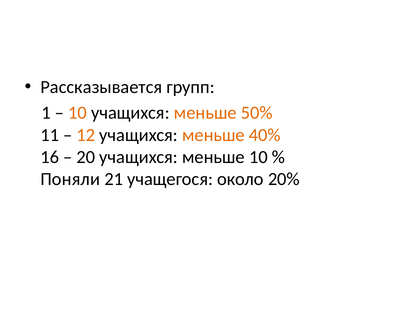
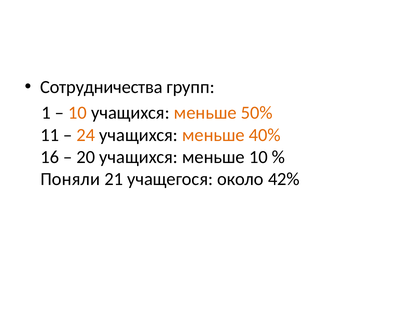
Рассказывается: Рассказывается -> Сотрудничества (101, 87)
12: 12 -> 24 (86, 135)
20%: 20% -> 42% (284, 179)
